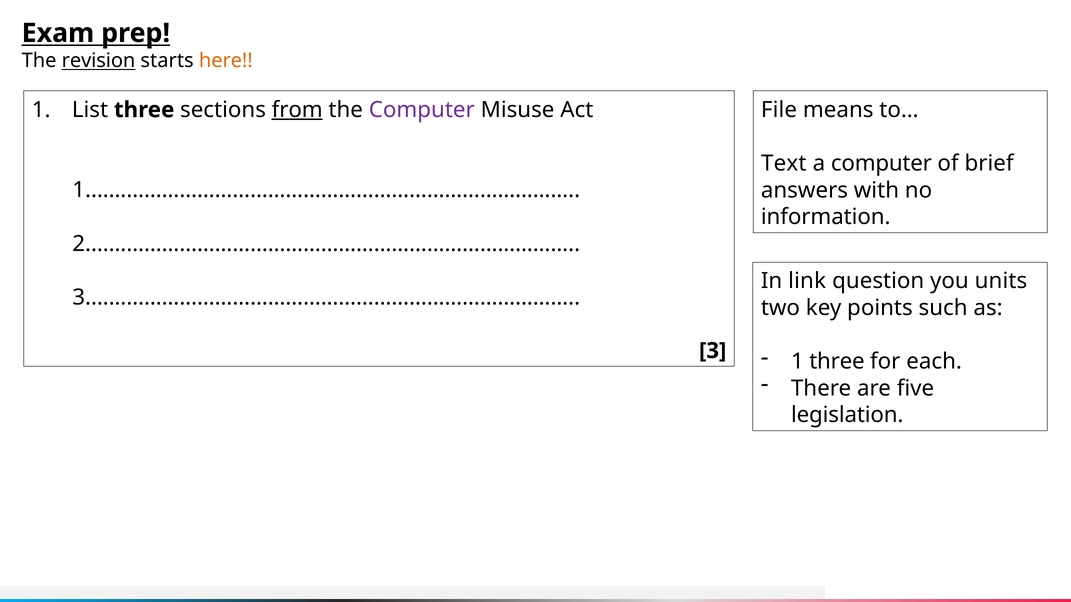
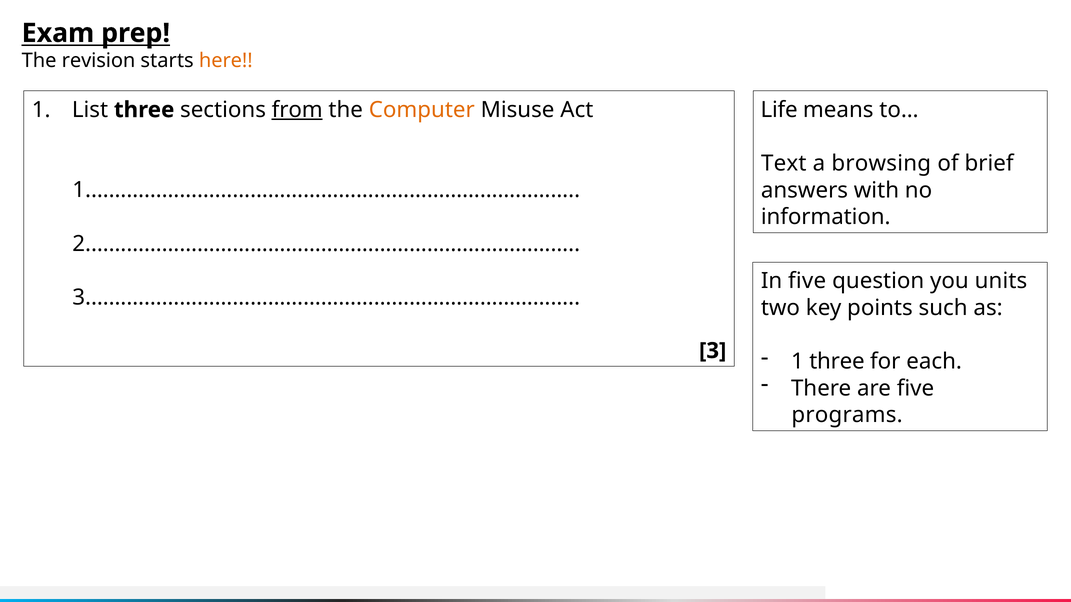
revision underline: present -> none (99, 61)
Computer colour: purple -> orange (422, 110)
File: File -> Life (779, 110)
a computer: computer -> browsing (881, 163)
In link: link -> five (807, 281)
legislation: legislation -> programs (847, 415)
